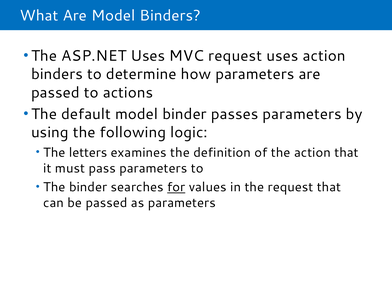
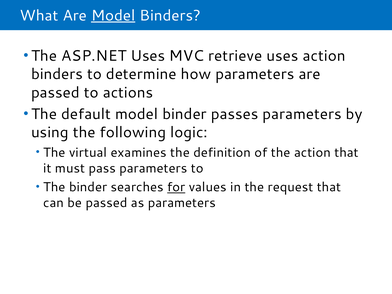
Model underline: none -> present (113, 15)
MVC request: request -> retrieve (235, 56)
letters: letters -> virtual (88, 153)
